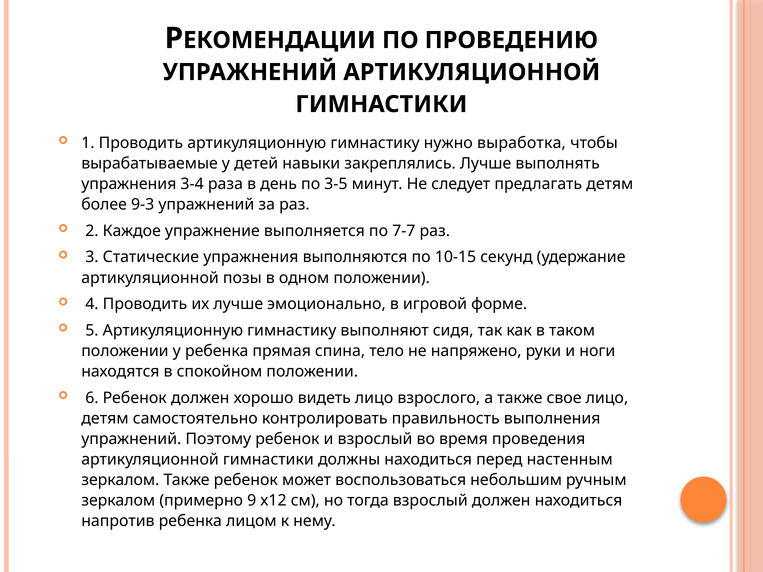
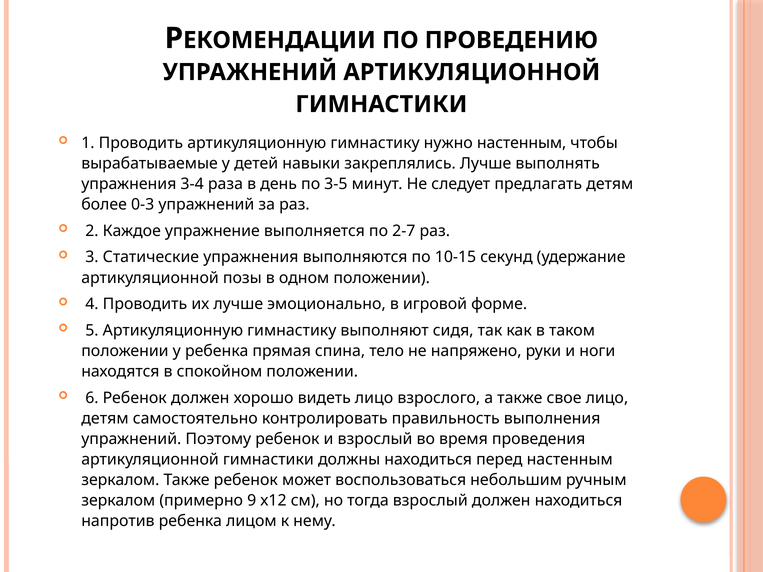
нужно выработка: выработка -> настенным (522, 143)
9-3: 9-3 -> 0-3 (143, 205)
7-7: 7-7 -> 2-7 (404, 231)
